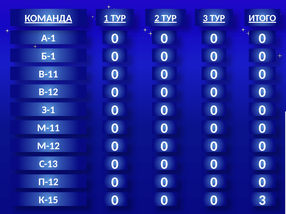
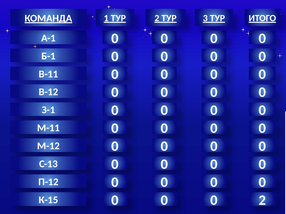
0 3: 3 -> 2 (262, 201)
